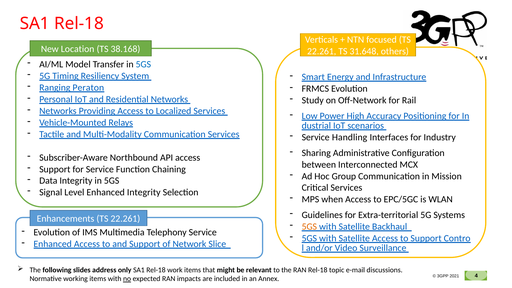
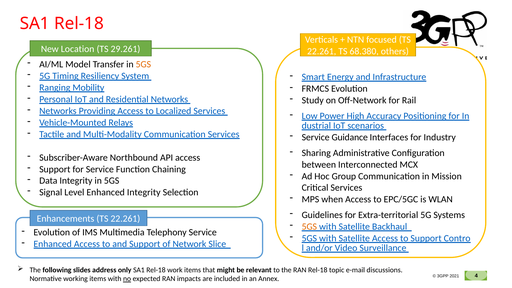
38.168: 38.168 -> 29.261 (125, 49)
31.648: 31.648 -> 68.380 (364, 51)
5GS colour: blue -> orange (143, 64)
Peraton: Peraton -> Mobility (88, 88)
Handling: Handling -> Guidance (350, 137)
